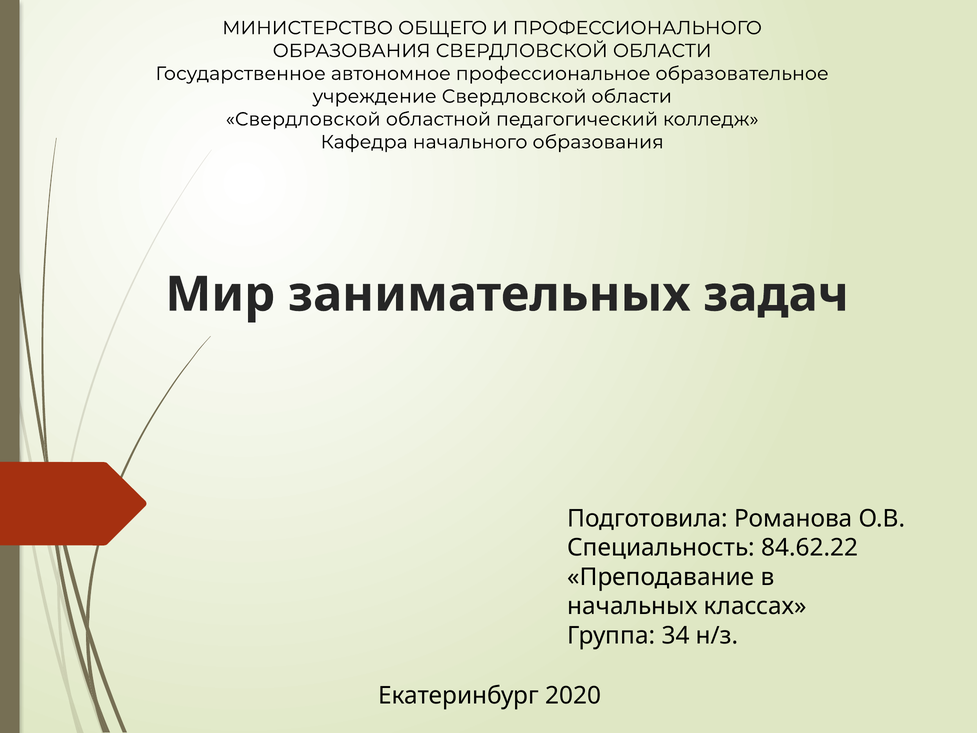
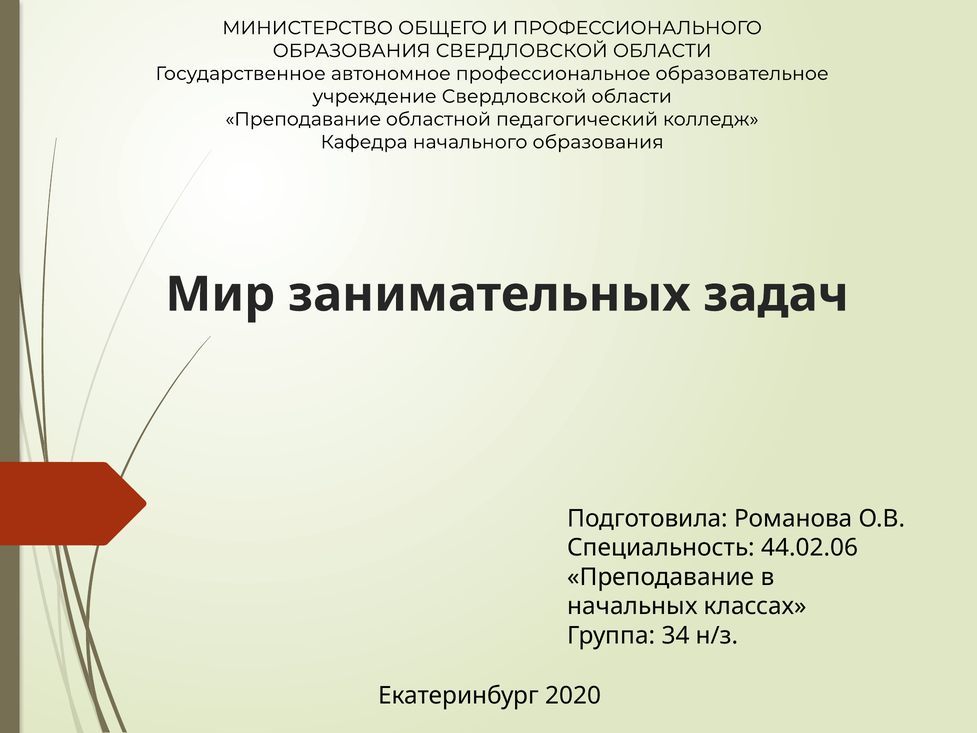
Свердловской: Свердловской -> Преподавание (303, 119)
84.62.22: 84.62.22 -> 44.02.06 (810, 548)
